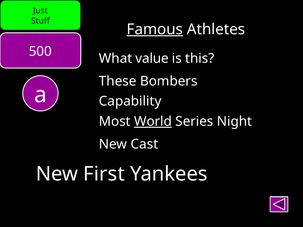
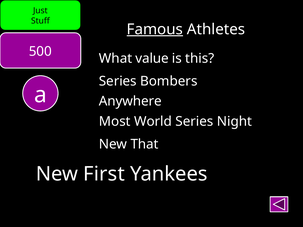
These: These -> Series (118, 81)
Capability: Capability -> Anywhere (130, 101)
World underline: present -> none (153, 122)
Cast: Cast -> That (145, 144)
